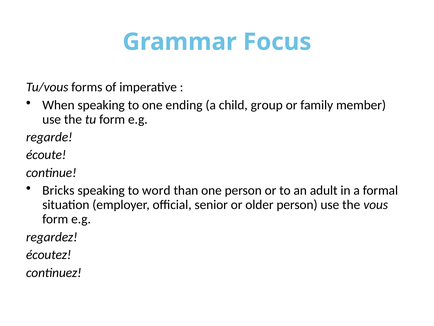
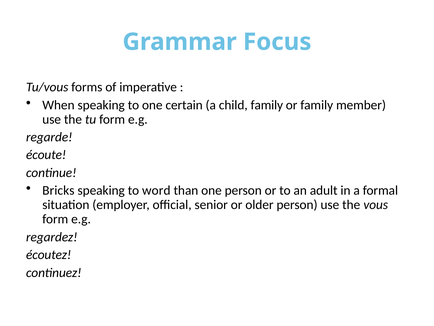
ending: ending -> certain (184, 105)
child group: group -> family (267, 105)
